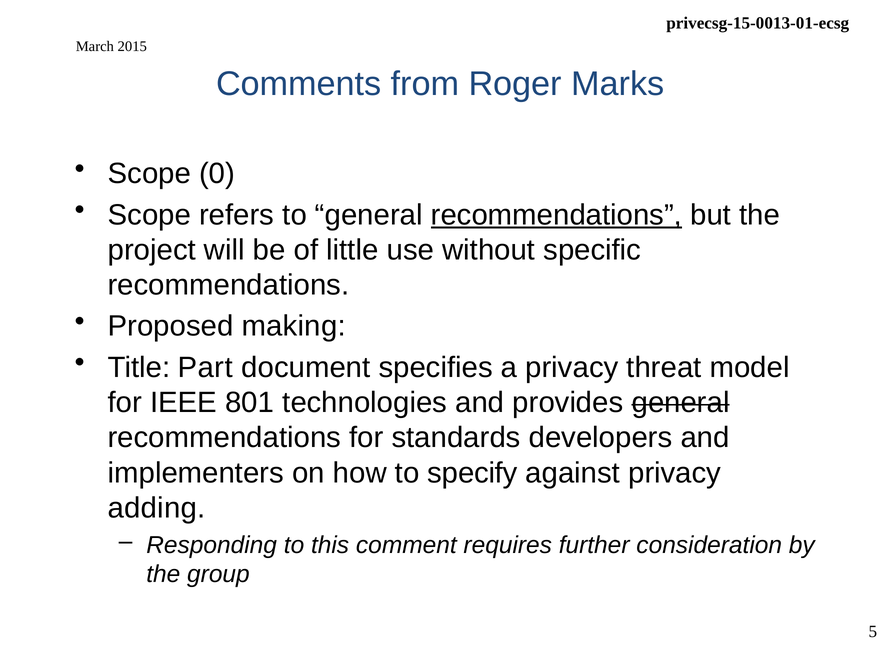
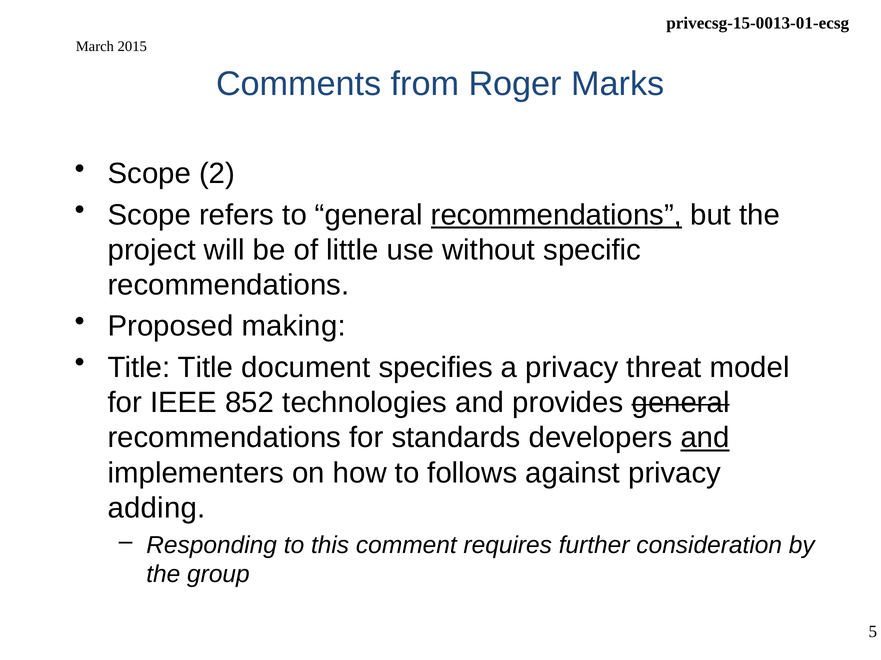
0: 0 -> 2 (217, 174)
Title Part: Part -> Title (205, 368)
801: 801 -> 852 (250, 403)
and underline: none -> present (705, 438)
specify: specify -> follows (472, 474)
